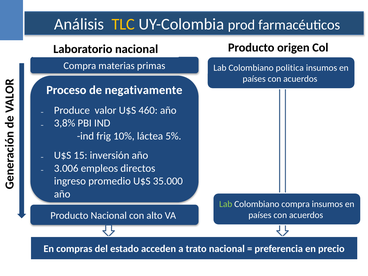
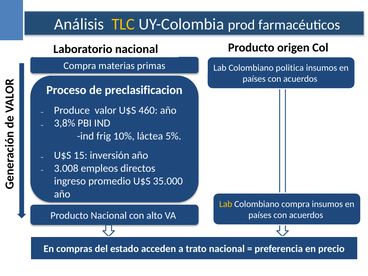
negativamente: negativamente -> preclasificacion (144, 90)
3.006: 3.006 -> 3.008 (66, 168)
Lab colour: light green -> yellow (226, 204)
